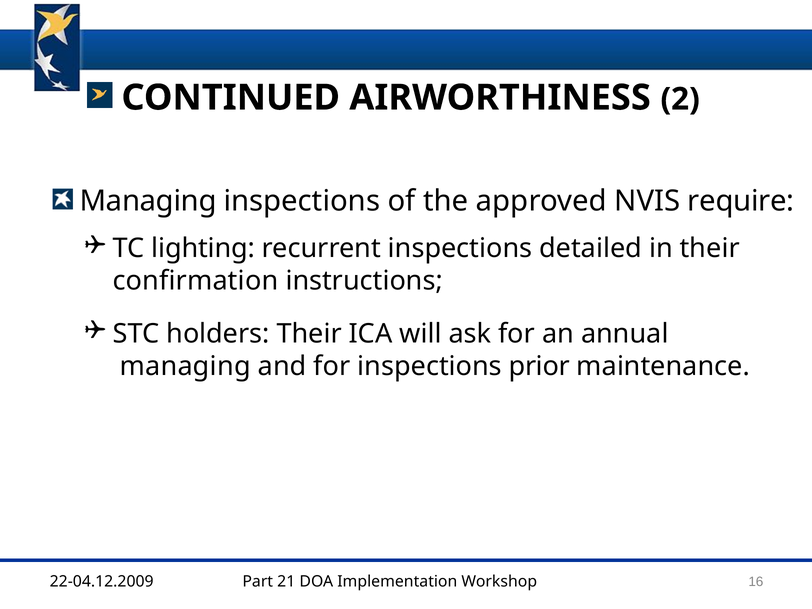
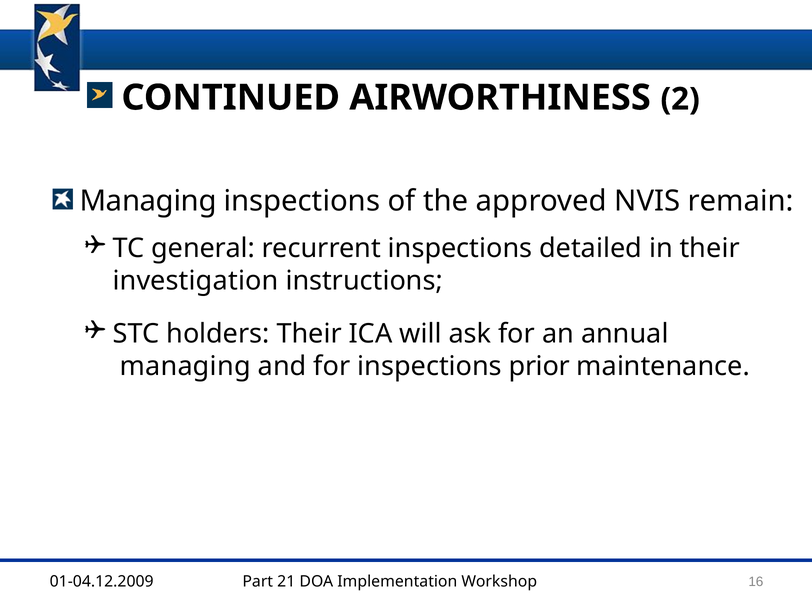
require: require -> remain (741, 201)
lighting: lighting -> general (203, 249)
confirmation: confirmation -> investigation (195, 281)
22-04.12.2009: 22-04.12.2009 -> 01-04.12.2009 (102, 582)
